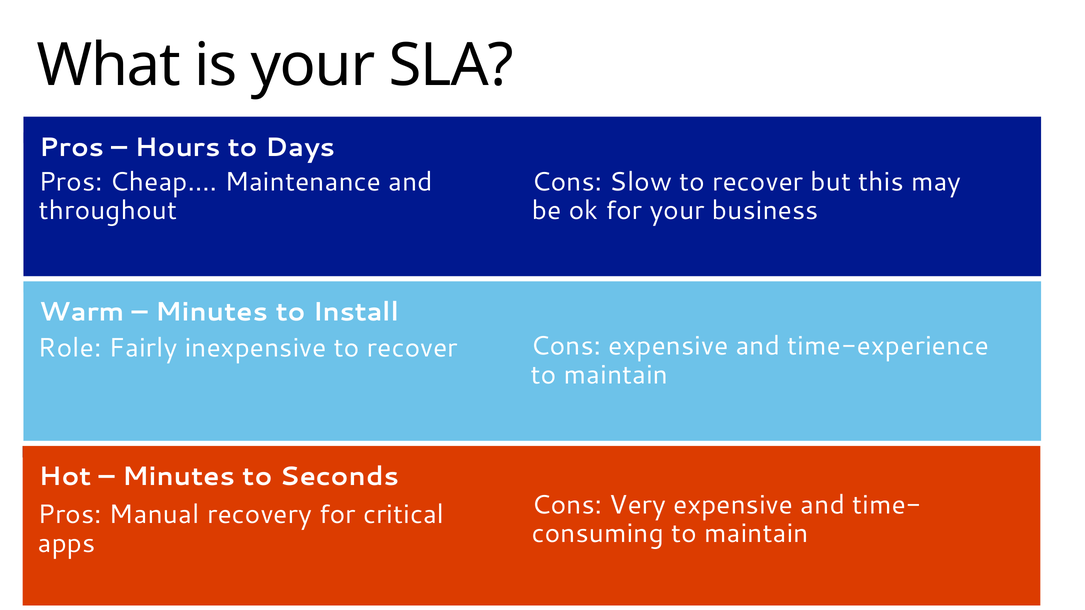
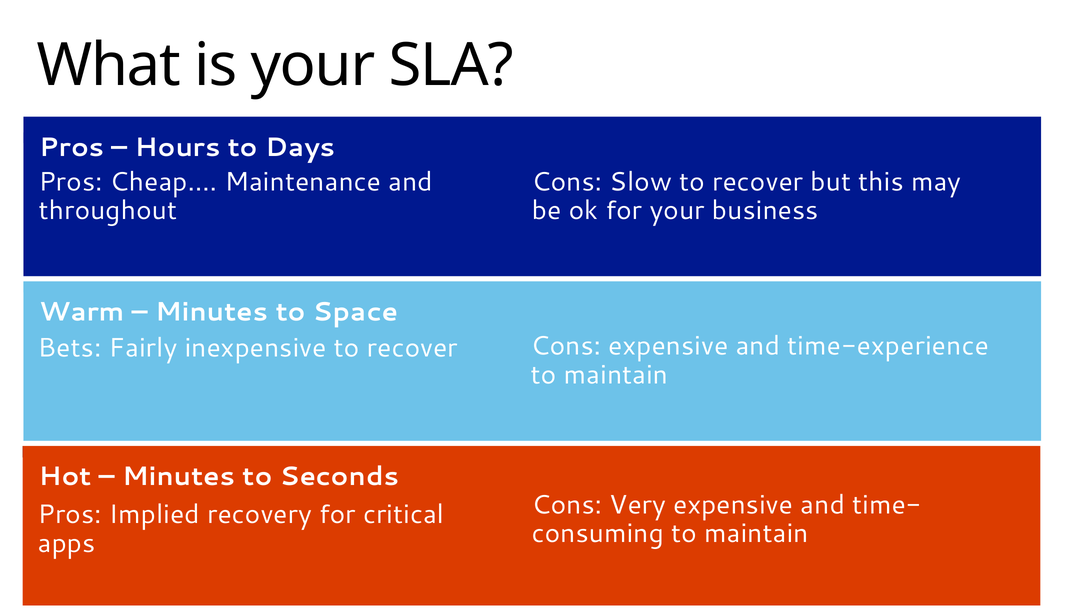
Install: Install -> Space (356, 312)
Role: Role -> Bets (70, 348)
Manual: Manual -> Implied (154, 515)
